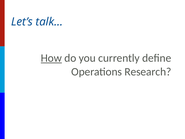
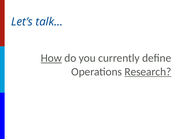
Research underline: none -> present (148, 72)
